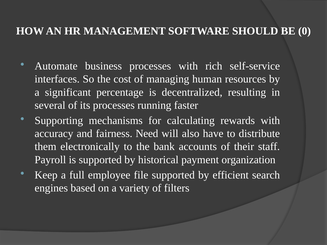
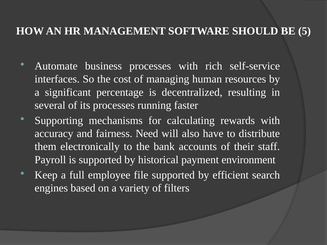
0: 0 -> 5 (304, 31)
organization: organization -> environment (249, 160)
